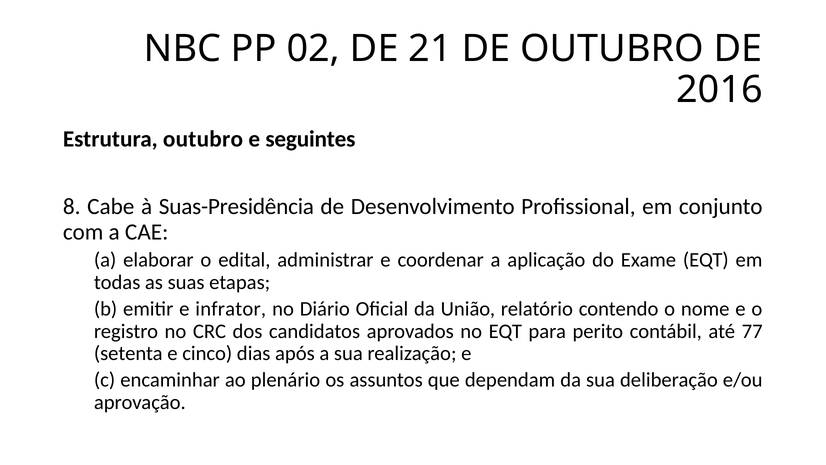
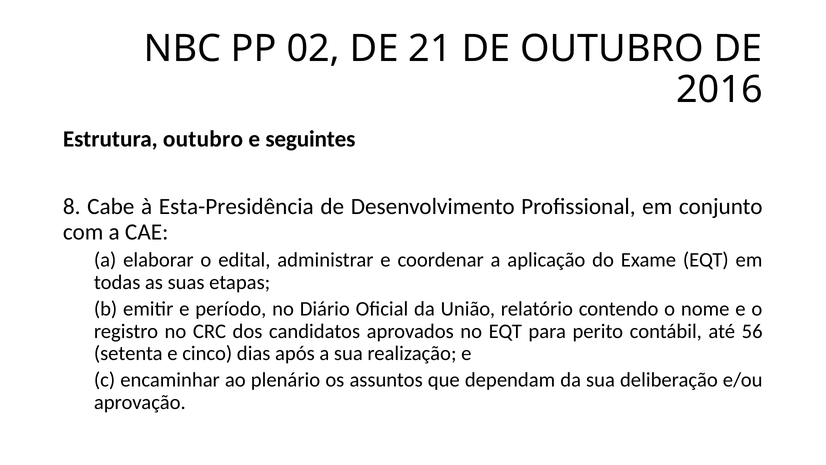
Suas-Presidência: Suas-Presidência -> Esta-Presidência (236, 207)
infrator: infrator -> período (231, 309)
77: 77 -> 56 (752, 331)
